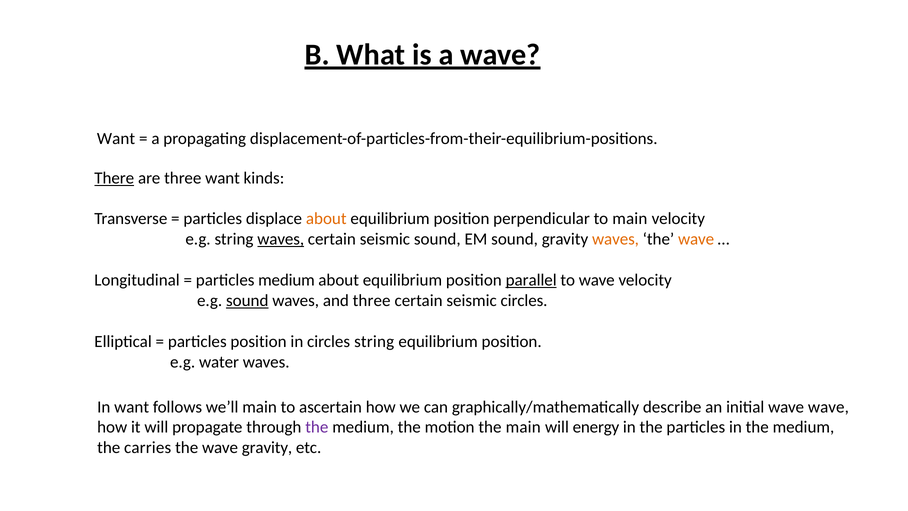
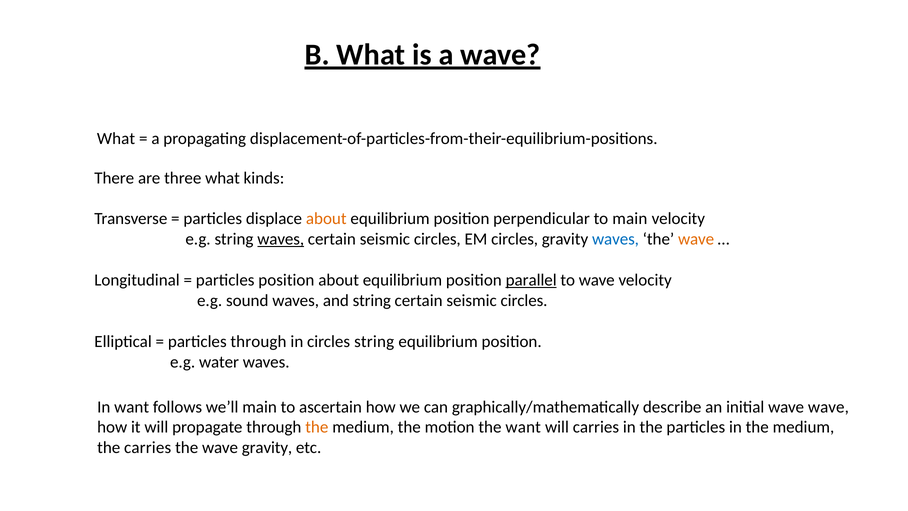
Want: Want -> What (116, 138)
There underline: present -> none (114, 178)
three want: want -> what (223, 178)
sound: sound -> circles (437, 239)
EM sound: sound -> circles (515, 239)
waves colour: orange -> blue (615, 239)
particles medium: medium -> position (286, 280)
sound underline: present -> none (247, 300)
and three: three -> string (372, 300)
particles position: position -> through (258, 341)
the colour: purple -> orange (317, 427)
the main: main -> want (523, 427)
will energy: energy -> carries (596, 427)
